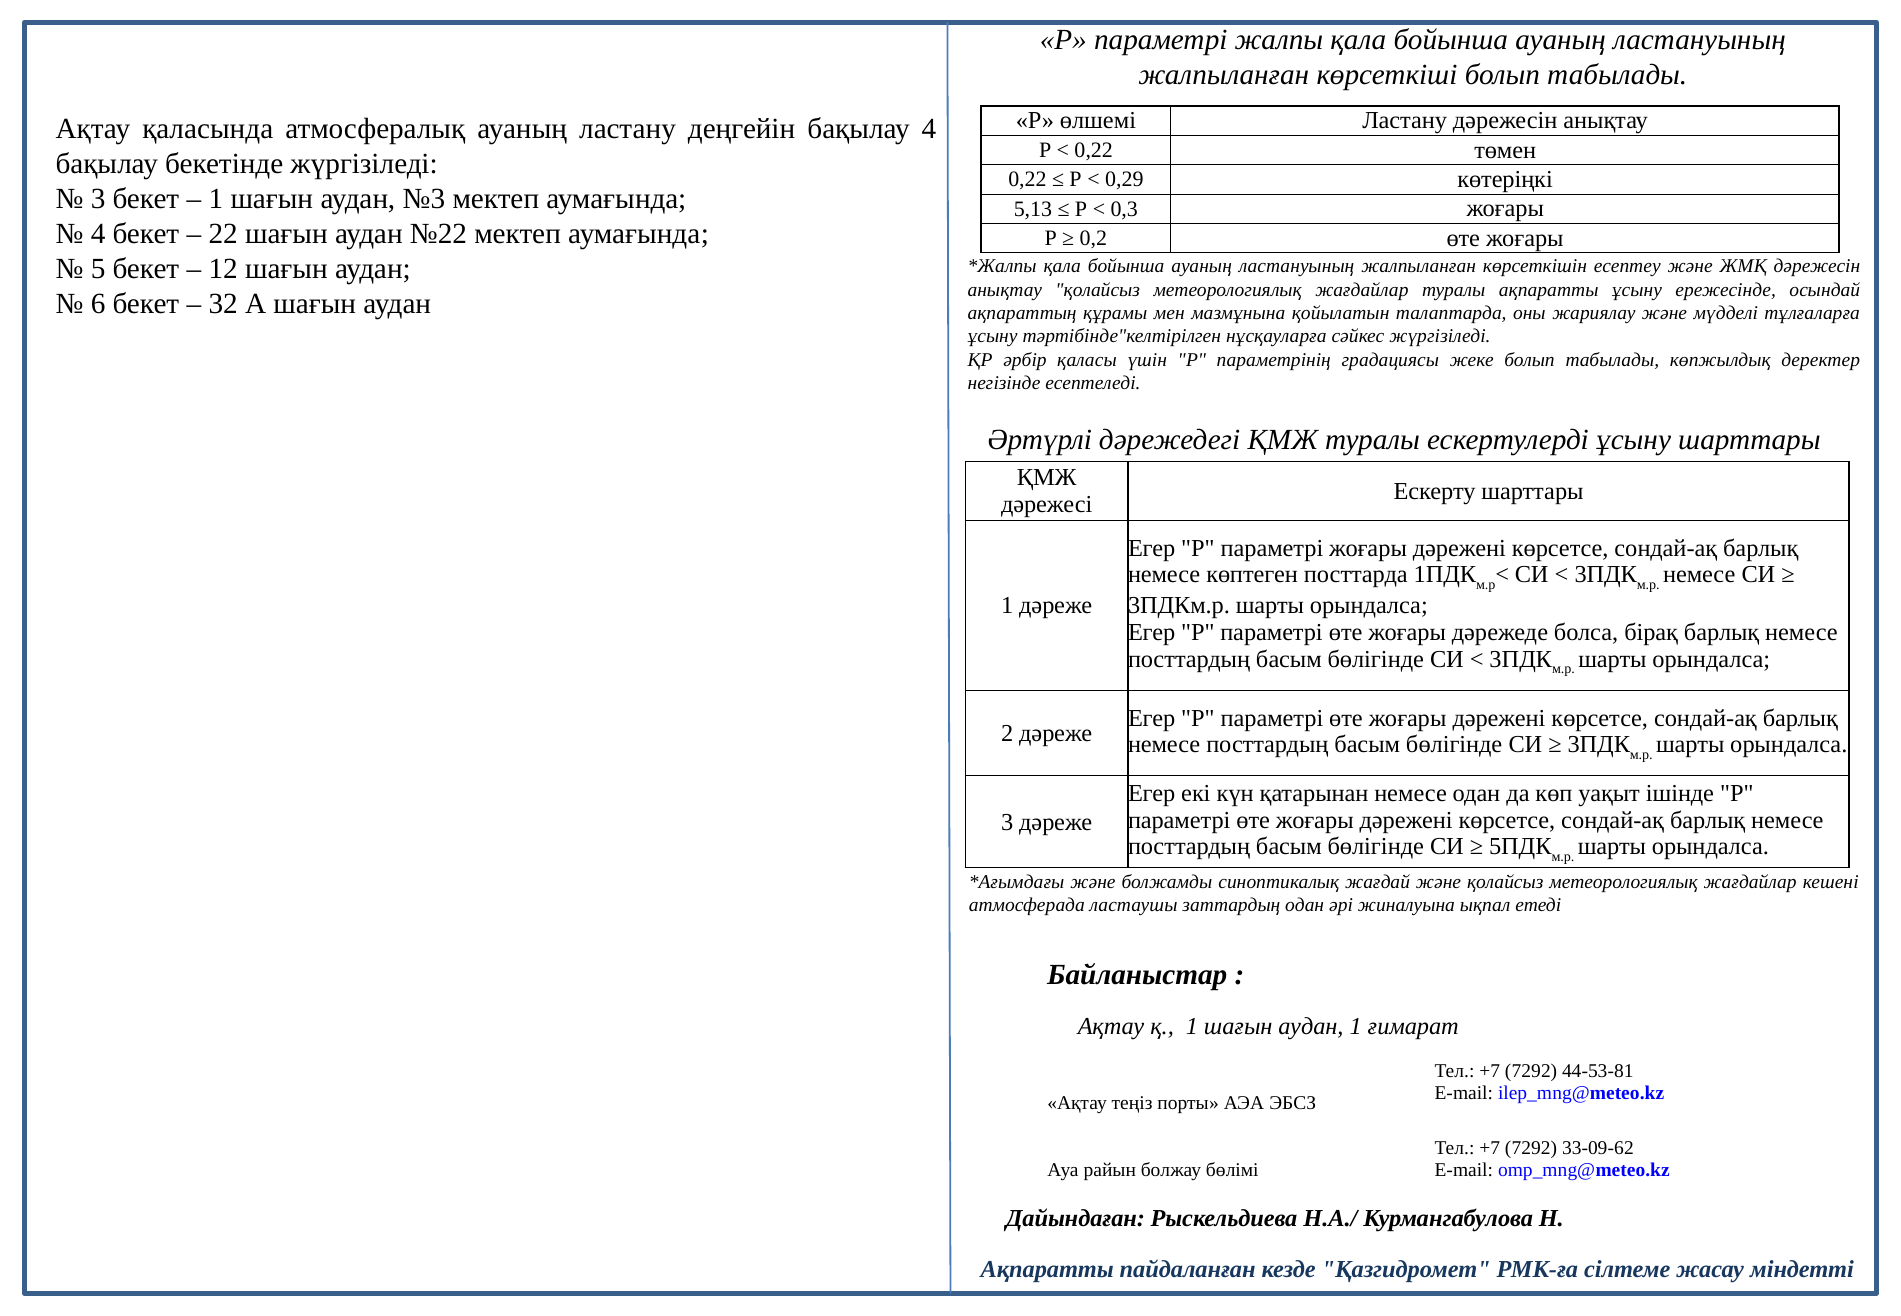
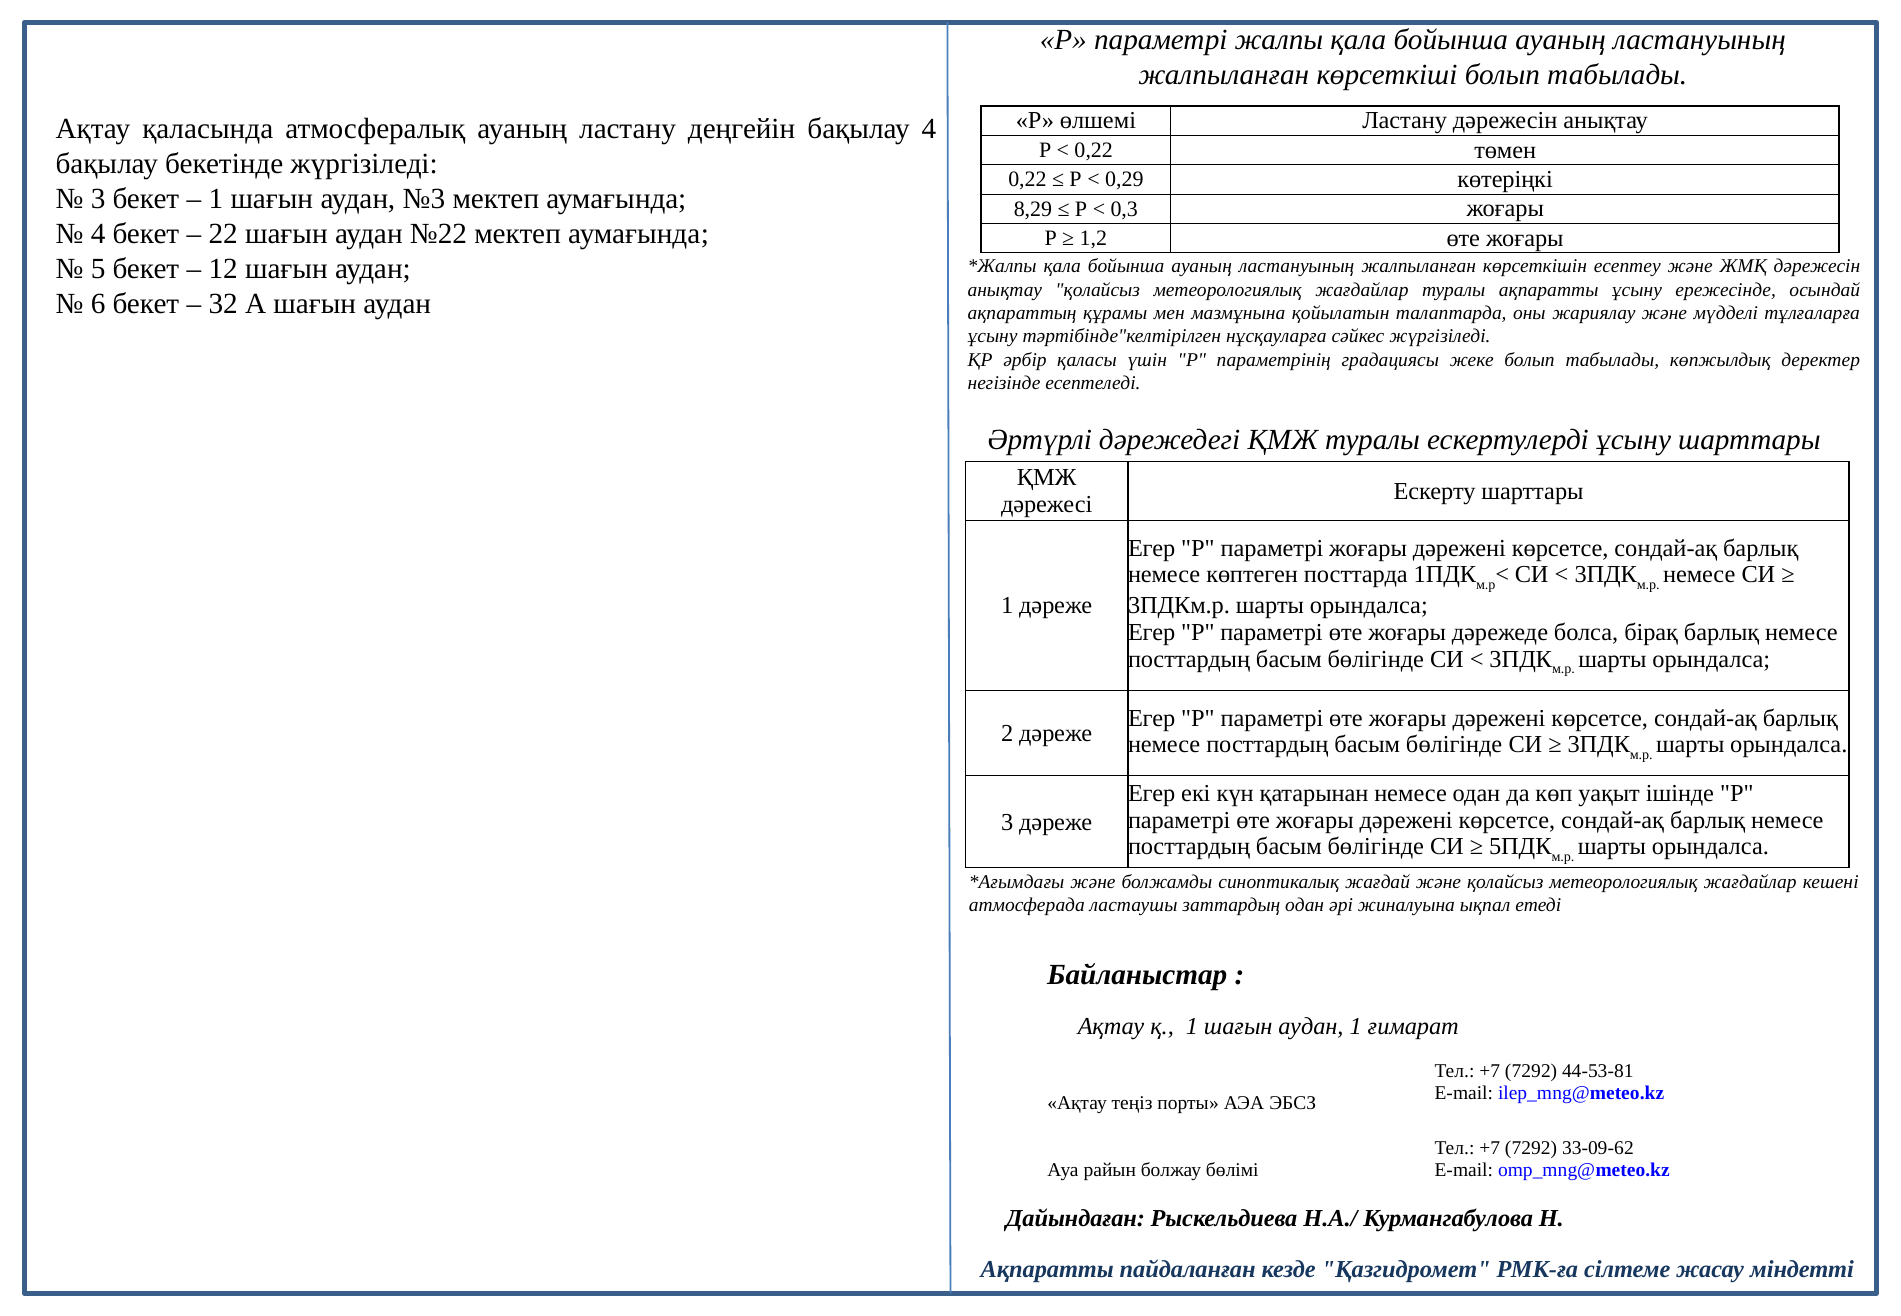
5,13: 5,13 -> 8,29 (1033, 209)
0,2: 0,2 -> 1,2 (1093, 238)
